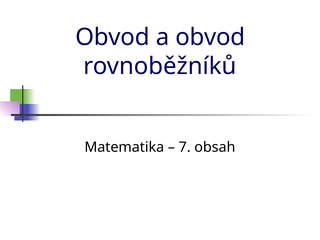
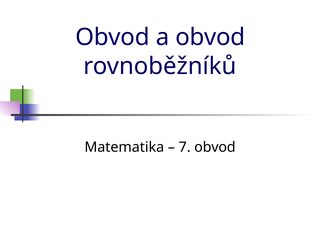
7 obsah: obsah -> obvod (215, 147)
